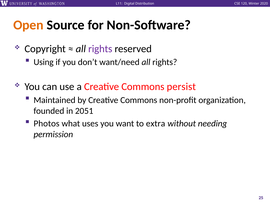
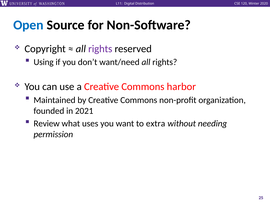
Open colour: orange -> blue (28, 25)
persist: persist -> harbor (181, 86)
2051: 2051 -> 2021 (84, 111)
Photos: Photos -> Review (47, 123)
